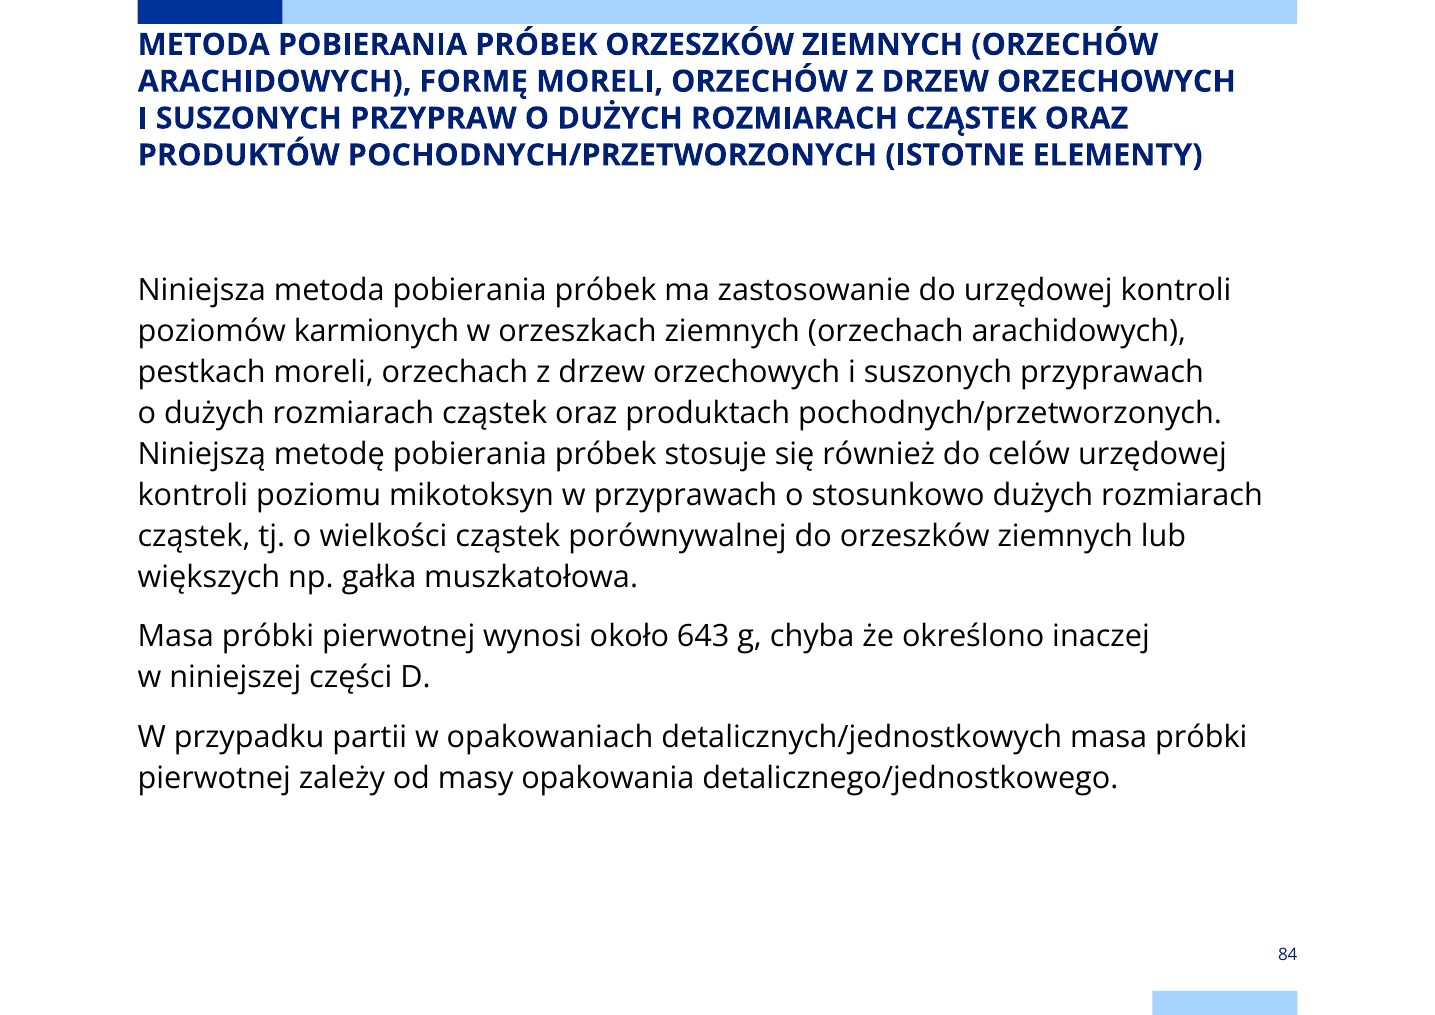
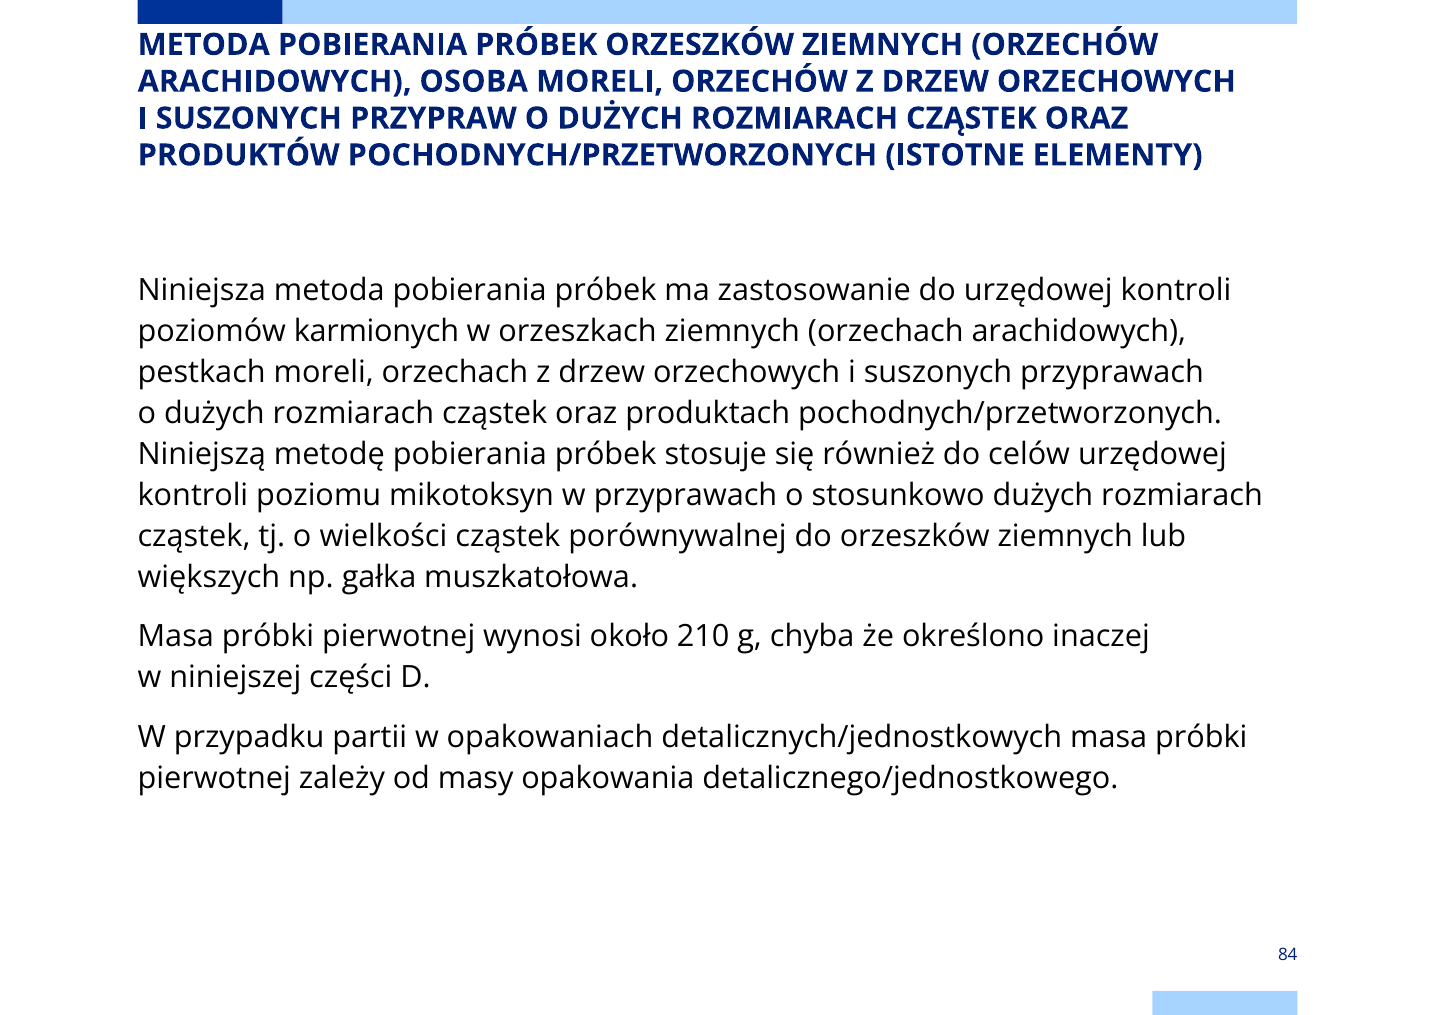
FORMĘ: FORMĘ -> OSOBA (474, 82)
643: 643 -> 210 (703, 637)
